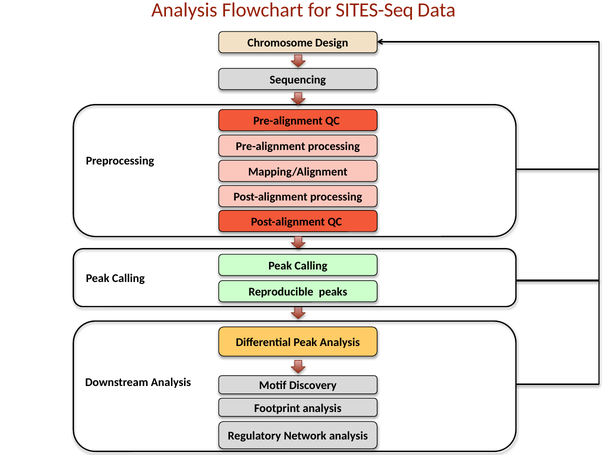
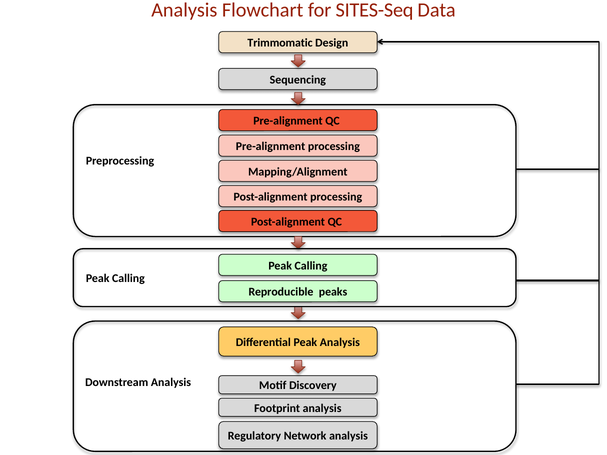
Chromosome: Chromosome -> Trimmomatic (280, 43)
